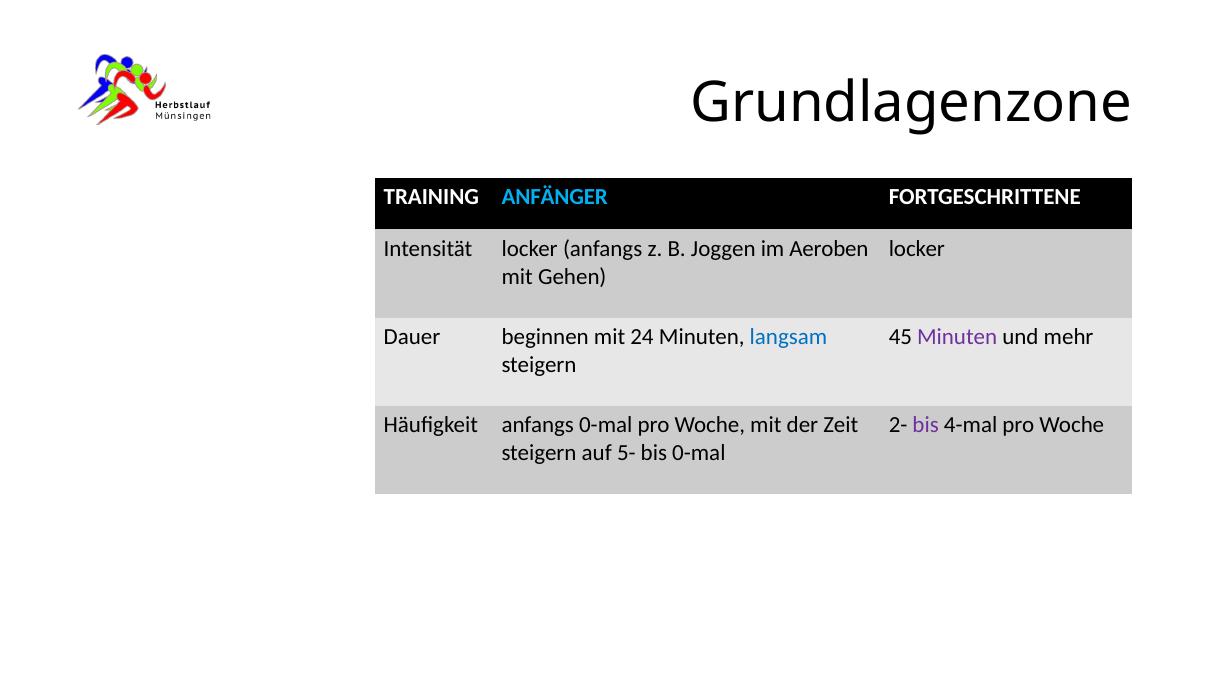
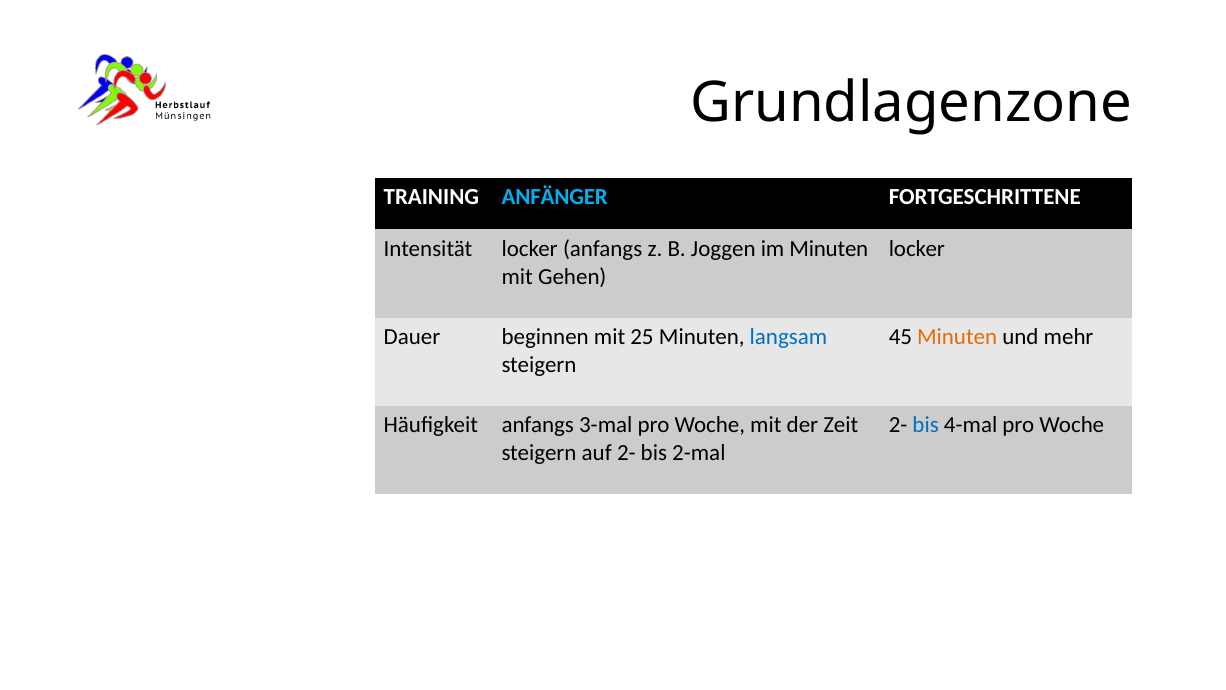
im Aeroben: Aeroben -> Minuten (829, 248)
24: 24 -> 25 (642, 337)
Minuten colour: purple -> orange (957, 337)
anfangs 0-mal: 0-mal -> 3-mal (606, 425)
bis colour: purple -> blue (926, 425)
auf 5-: 5- -> 2- (626, 453)
bis 0-mal: 0-mal -> 2-mal (699, 453)
